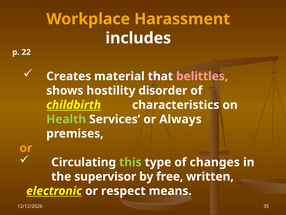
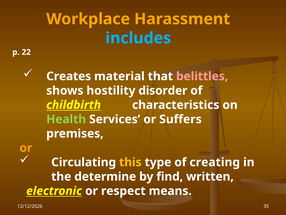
includes colour: white -> light blue (138, 38)
Always: Always -> Suffers (180, 119)
this colour: light green -> yellow (130, 162)
changes: changes -> creating (215, 162)
supervisor: supervisor -> determine (105, 176)
free: free -> find (170, 176)
